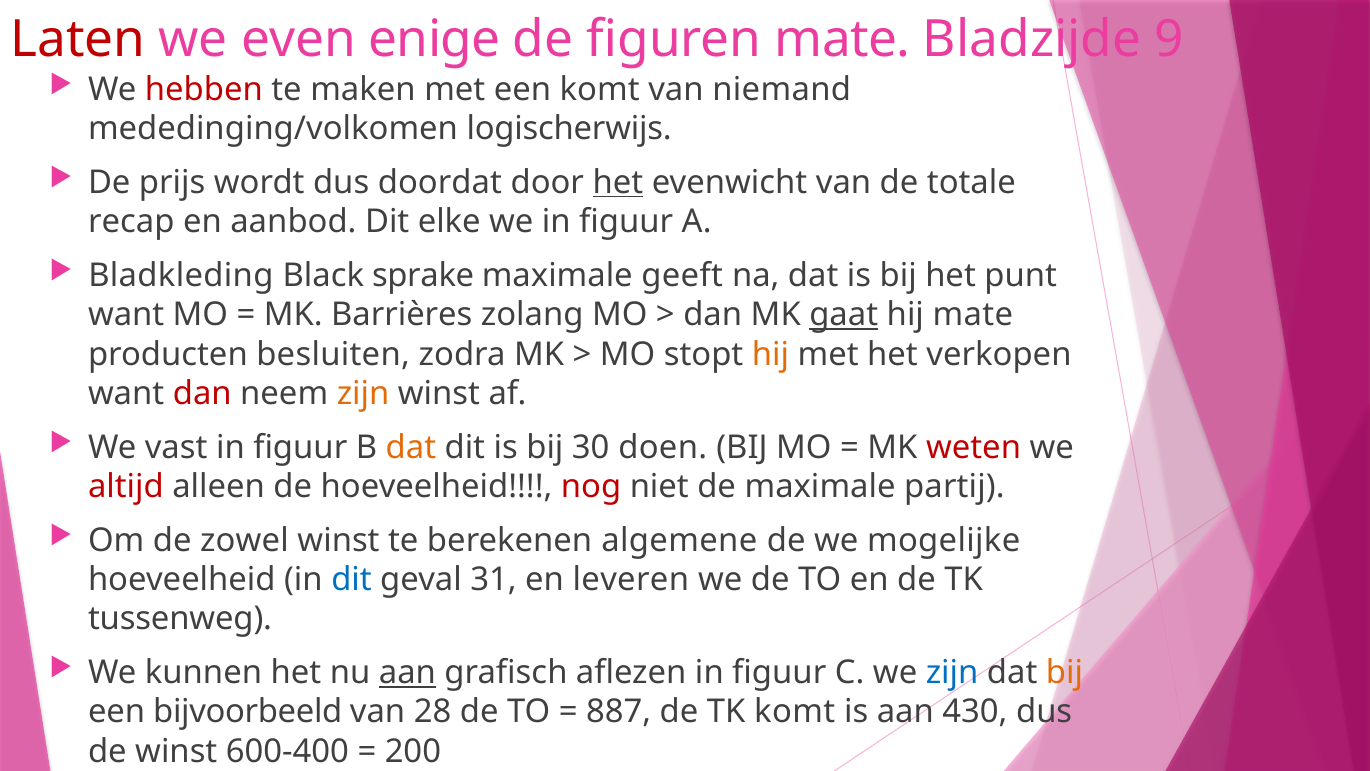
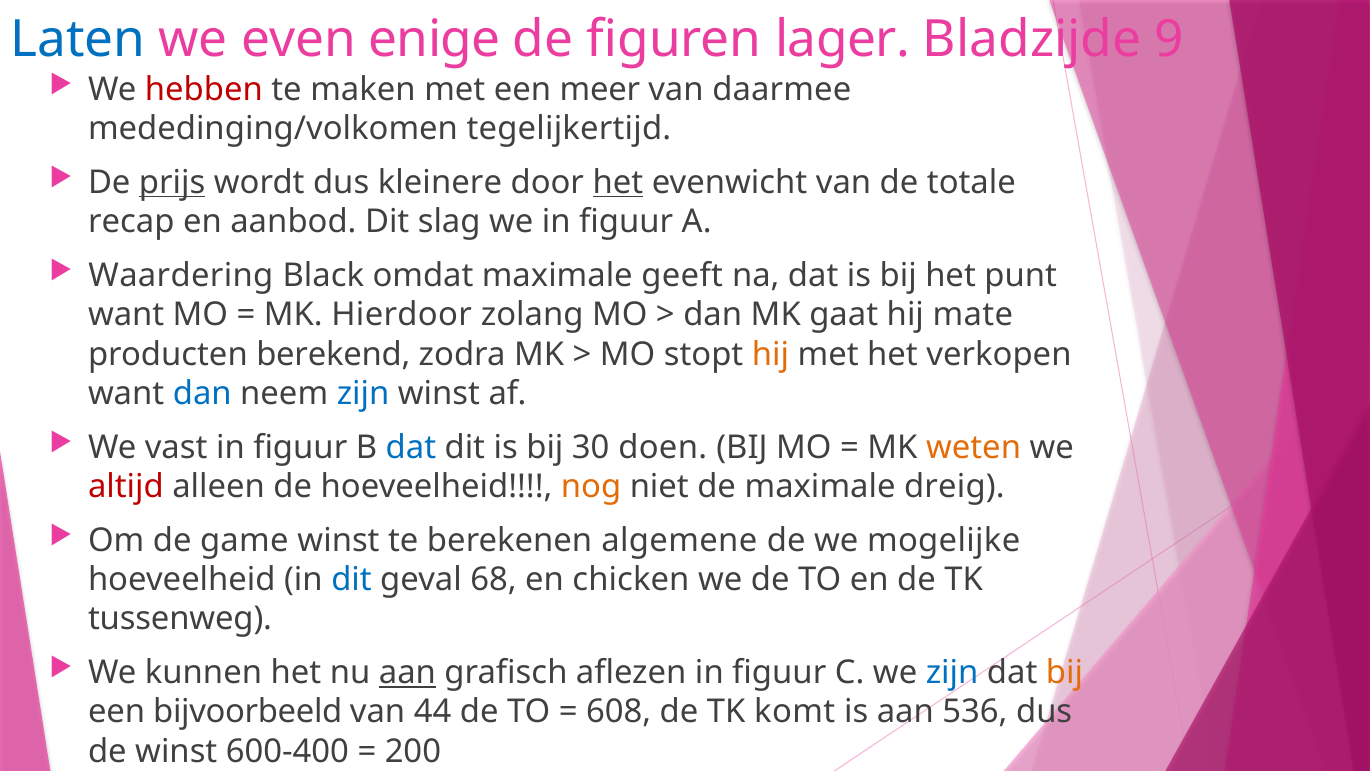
Laten colour: red -> blue (78, 40)
figuren mate: mate -> lager (843, 40)
een komt: komt -> meer (600, 89)
niemand: niemand -> daarmee (782, 89)
logischerwijs: logischerwijs -> tegelijkertijd (569, 129)
prijs underline: none -> present (172, 182)
doordat: doordat -> kleinere (440, 182)
elke: elke -> slag (449, 222)
Bladkleding: Bladkleding -> Waardering (181, 275)
sprake: sprake -> omdat (423, 275)
Barrières: Barrières -> Hierdoor (402, 315)
gaat underline: present -> none (844, 315)
besluiten: besluiten -> berekend (333, 354)
dan colour: red -> blue (202, 393)
zijn colour: orange -> blue (363, 393)
dat colour: orange -> blue (411, 447)
weten colour: red -> orange (974, 447)
nog colour: red -> orange (591, 486)
partij: partij -> dreig (954, 486)
zowel: zowel -> game (244, 540)
31: 31 -> 68 (493, 579)
leveren: leveren -> chicken (631, 579)
28: 28 -> 44 (433, 712)
887: 887 -> 608 (619, 712)
430: 430 -> 536 (975, 712)
